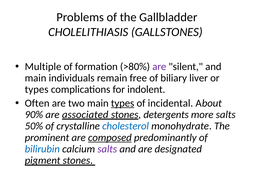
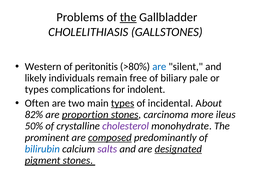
the underline: none -> present (128, 17)
Multiple: Multiple -> Western (43, 66)
formation: formation -> peritonitis (96, 66)
are colour: purple -> blue (159, 66)
main: main -> likely (36, 78)
liver: liver -> pale (199, 78)
90%: 90% -> 82% (34, 114)
associated: associated -> proportion (85, 114)
detergents: detergents -> carcinoma (166, 114)
more salts: salts -> ileus (226, 114)
cholesterol colour: blue -> purple (126, 126)
designated underline: none -> present (178, 149)
